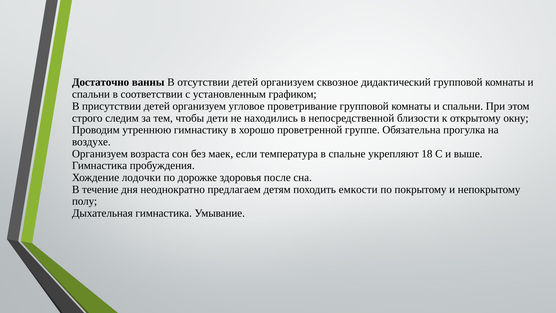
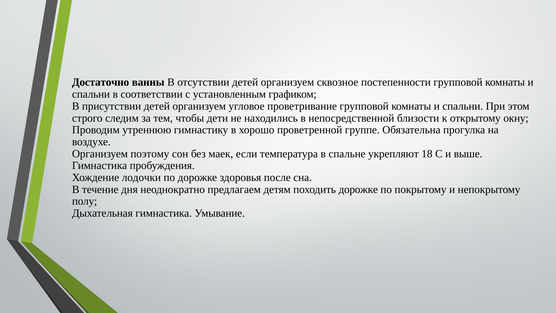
дидактический: дидактический -> постепенности (396, 82)
возраста: возраста -> поэтому (150, 154)
походить емкости: емкости -> дорожке (358, 189)
